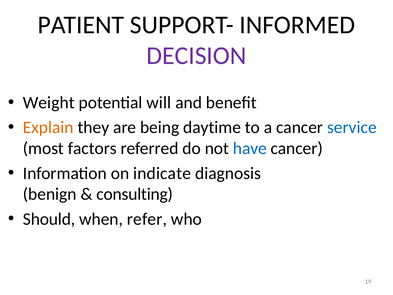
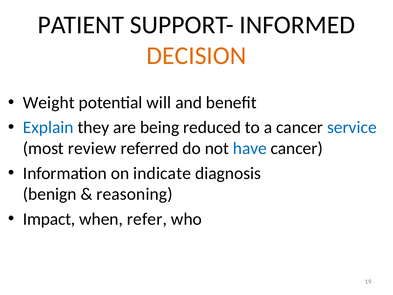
DECISION colour: purple -> orange (196, 56)
Explain colour: orange -> blue (48, 127)
daytime: daytime -> reduced (212, 127)
factors: factors -> review (92, 148)
consulting: consulting -> reasoning (134, 194)
Should: Should -> Impact (49, 219)
